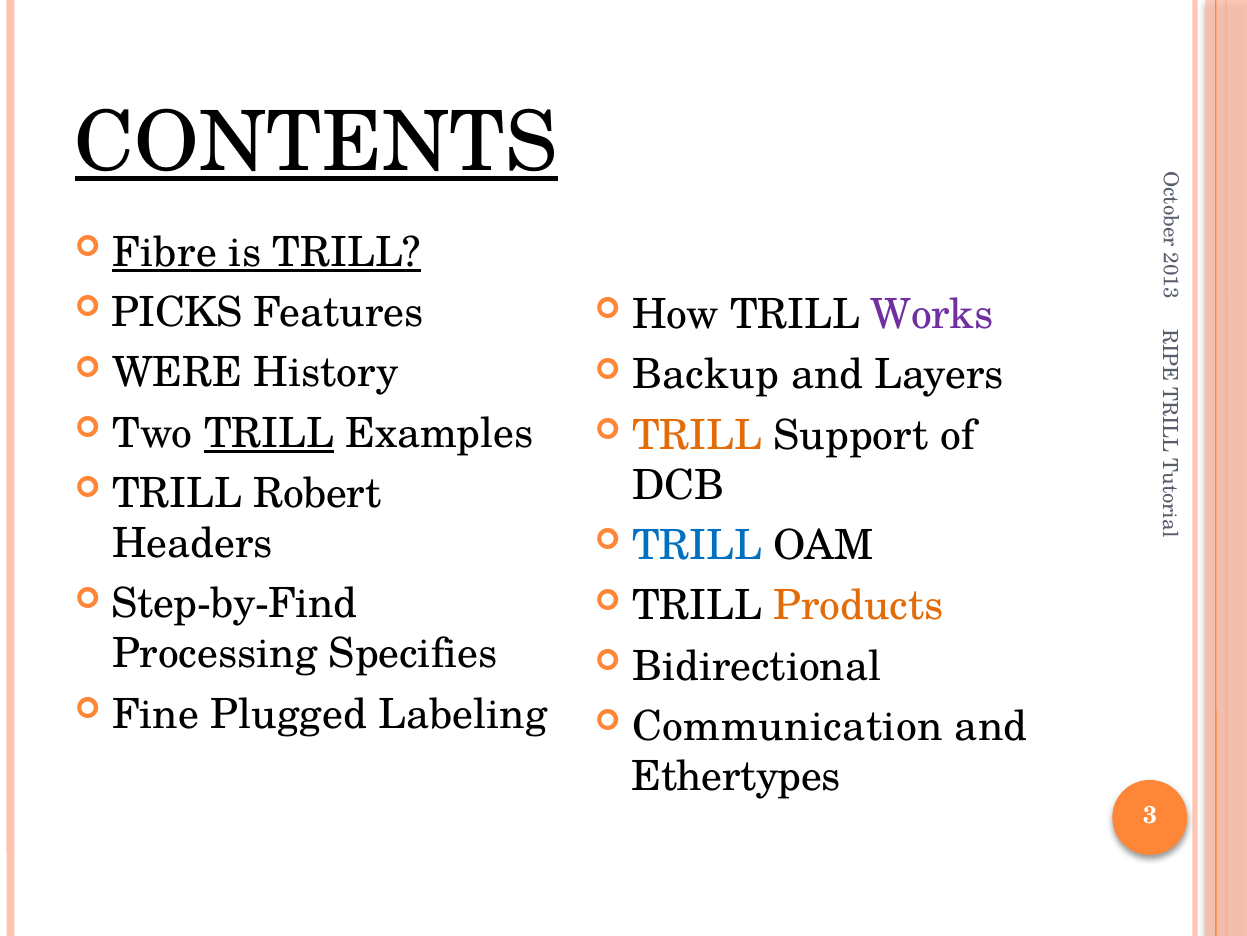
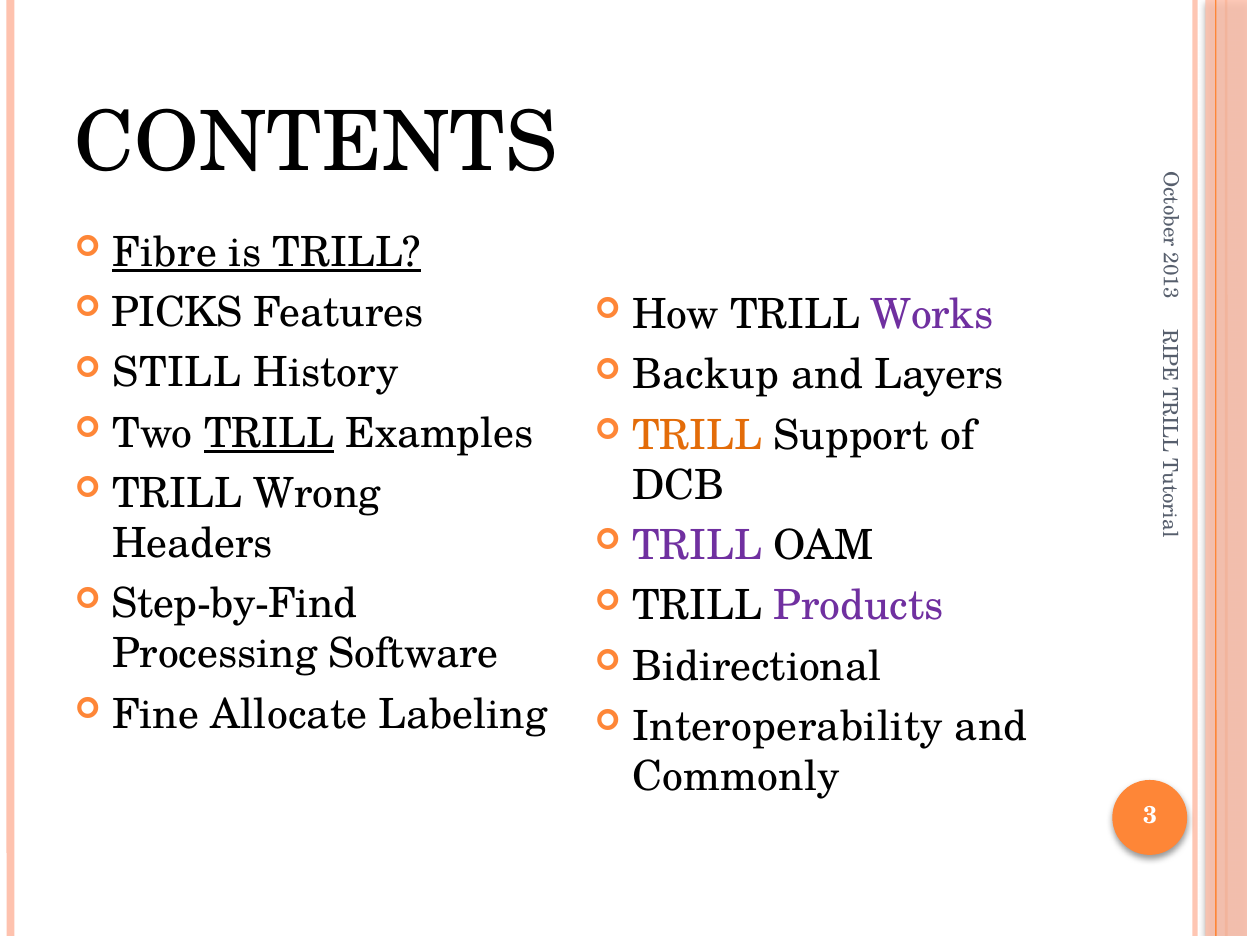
CONTENTS underline: present -> none (316, 143)
WERE: WERE -> STILL (177, 373)
Robert: Robert -> Wrong (317, 493)
TRILL colour: blue -> purple (697, 545)
Products colour: orange -> purple (859, 606)
Specifies: Specifies -> Software (414, 654)
Plugged: Plugged -> Allocate (289, 714)
Communication: Communication -> Interoperability (788, 726)
Ethertypes: Ethertypes -> Commonly (736, 776)
